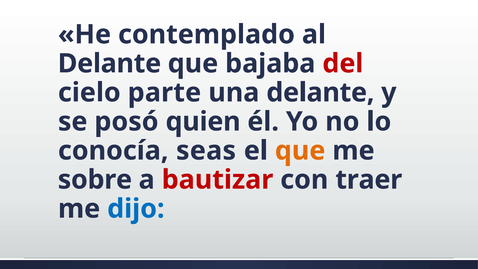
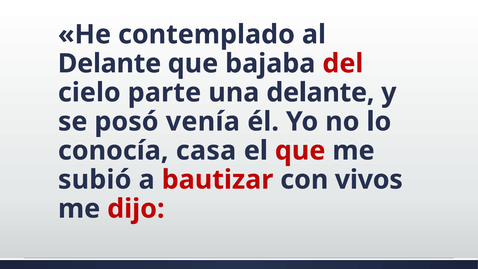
quien: quien -> venía (203, 122)
seas: seas -> casa (206, 151)
que colour: orange -> red (300, 151)
sobre: sobre -> subió (95, 180)
traer: traer -> vivos (369, 180)
dijo colour: blue -> red (136, 209)
